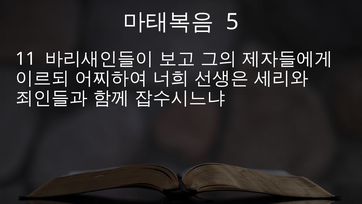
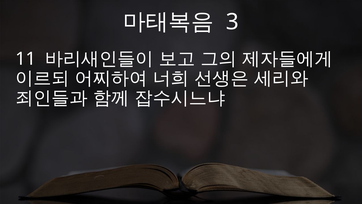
5: 5 -> 3 (232, 22)
